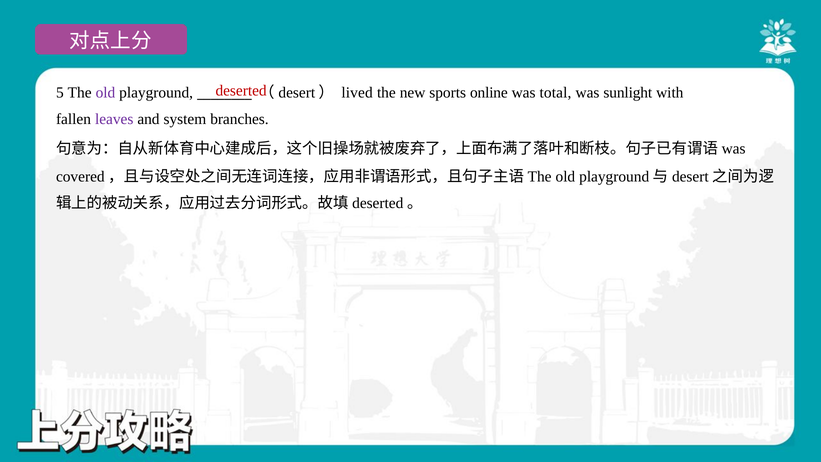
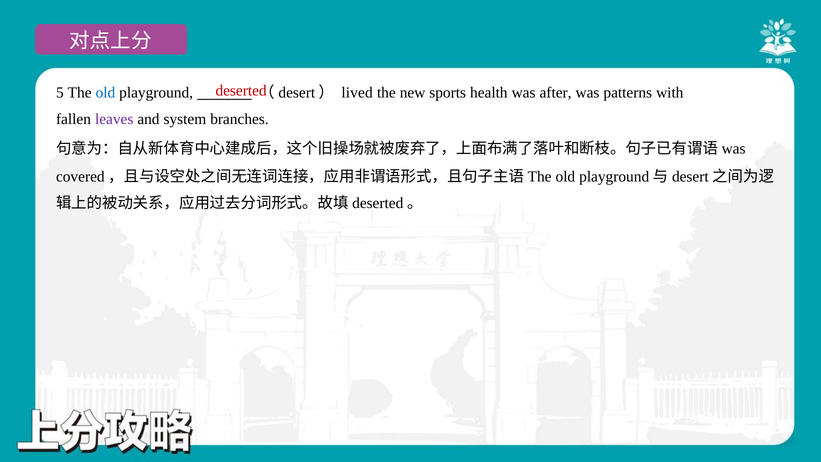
old colour: purple -> blue (105, 93)
online: online -> health (489, 93)
total: total -> after (556, 93)
sunlight: sunlight -> patterns (628, 93)
